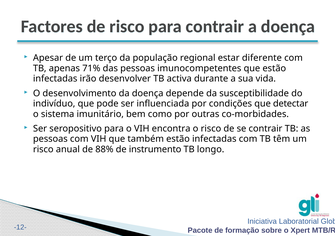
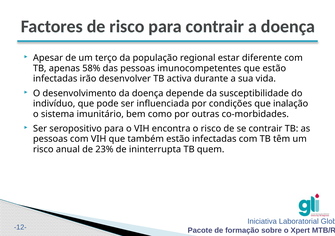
71%: 71% -> 58% (91, 68)
detectar: detectar -> inalação (291, 104)
88%: 88% -> 23% (104, 150)
instrumento: instrumento -> ininterrupta (155, 150)
longo: longo -> quem (211, 150)
